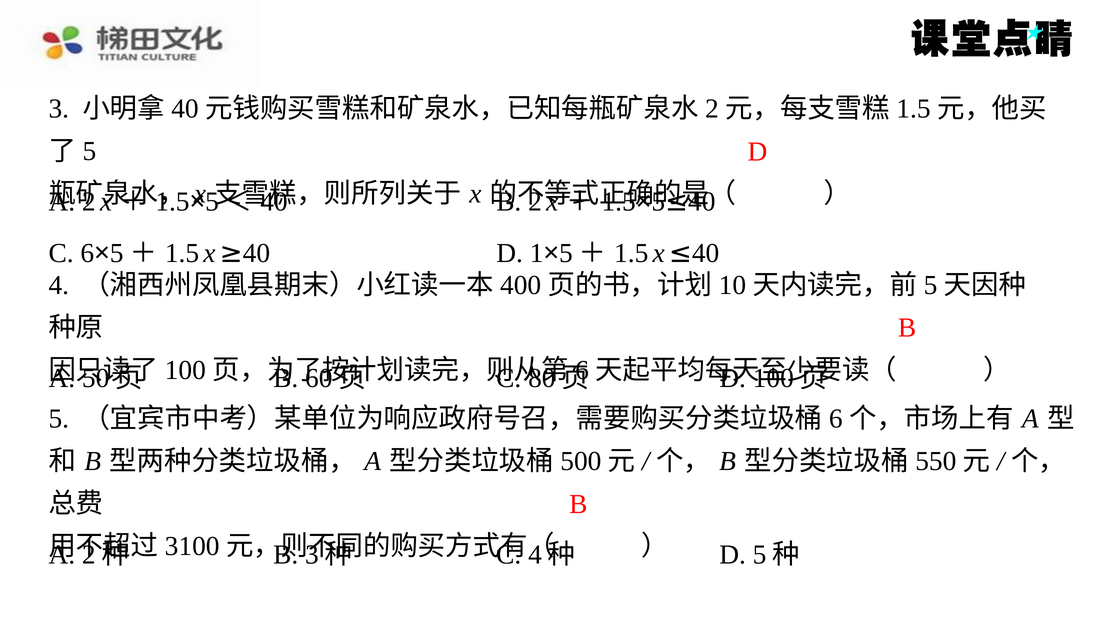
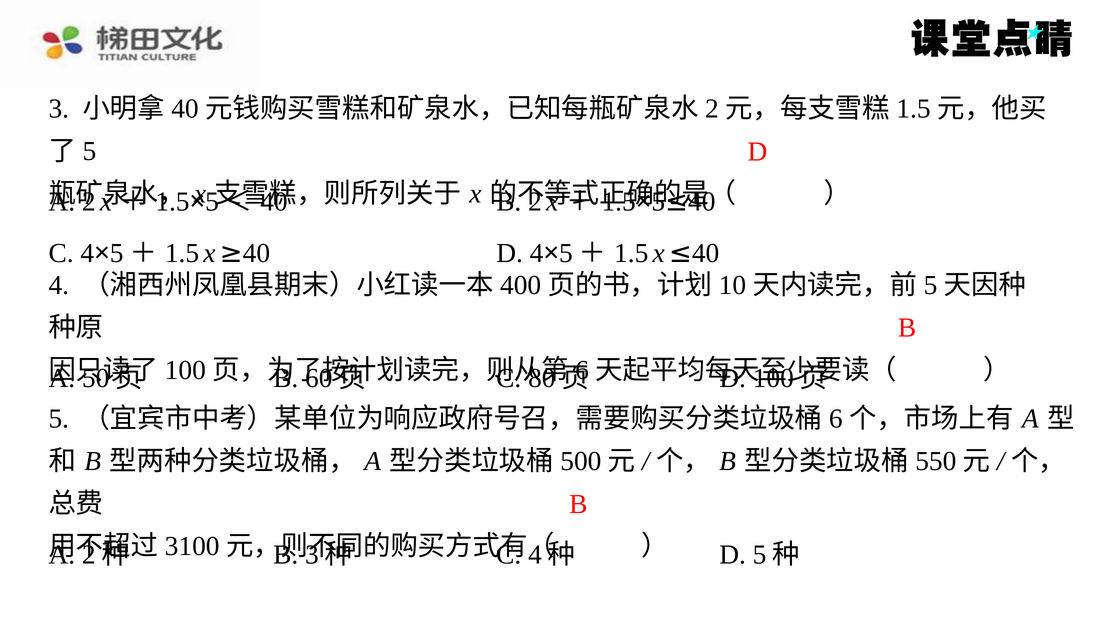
C 6: 6 -> 4 (87, 253)
D 1: 1 -> 4 (537, 253)
